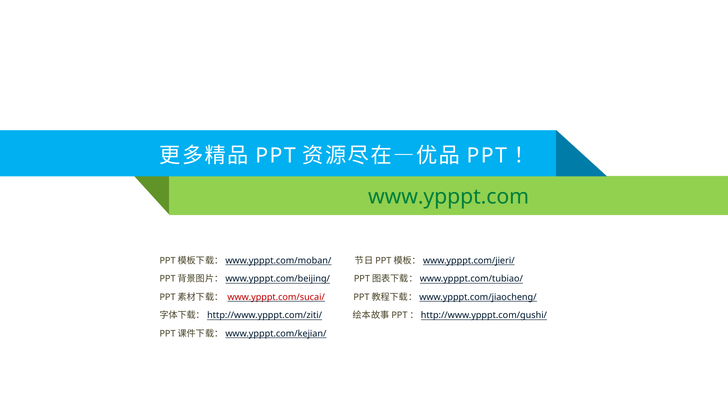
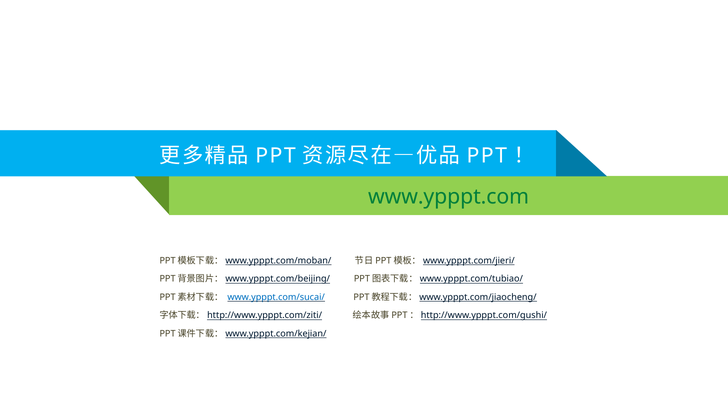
www.ypppt.com/sucai/ colour: red -> blue (276, 298)
